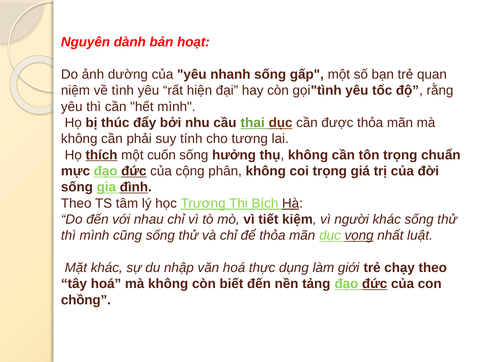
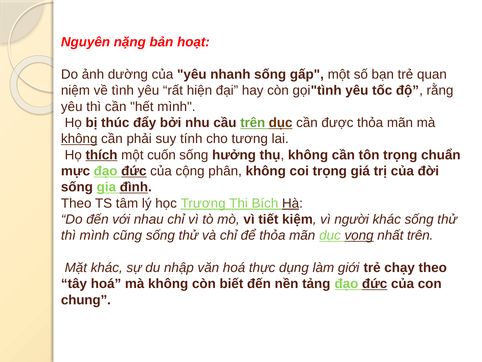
dành: dành -> nặng (130, 42)
cầu thai: thai -> trên (253, 123)
không underline: none -> present (79, 139)
nhất luật: luật -> trên (420, 235)
chồng: chồng -> chung (86, 300)
